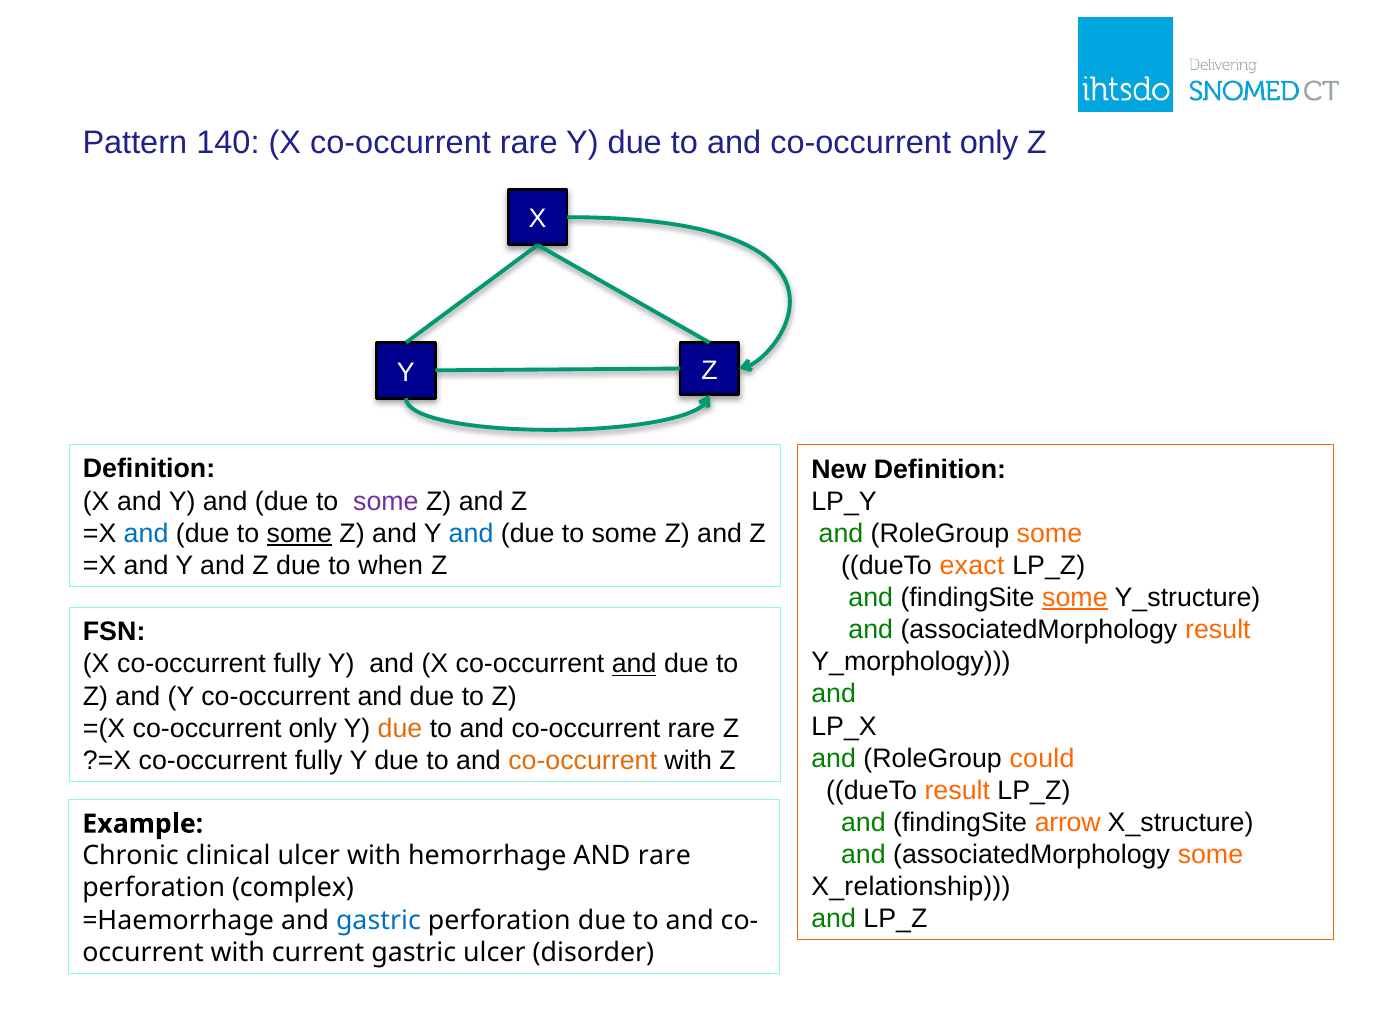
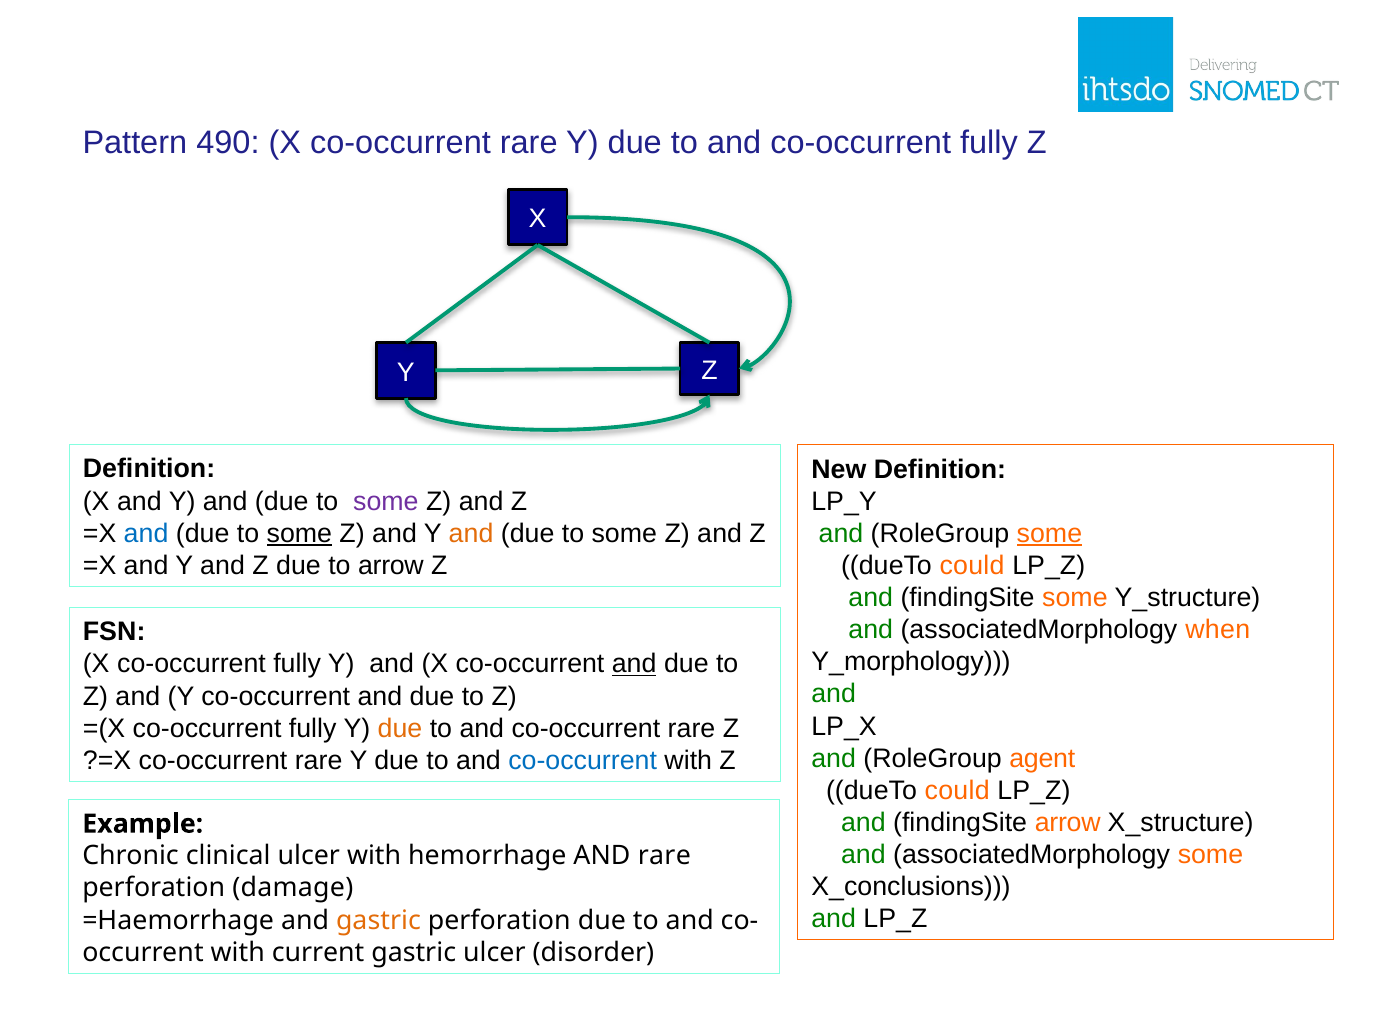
140: 140 -> 490 (228, 142)
and co-occurrent only: only -> fully (989, 142)
and colour: blue -> orange (471, 533)
some underline: none -> present (1049, 533)
to when: when -> arrow (391, 565)
exact: exact -> could (972, 565)
some underline: present -> none (1075, 597)
associatedMorphology result: result -> when (1218, 629)
=(X co-occurrent only: only -> fully (313, 728)
could: could -> agent (1042, 758)
?=X co-occurrent fully: fully -> rare (319, 760)
co-occurrent colour: orange -> blue (583, 760)
result: result -> could (957, 790)
X_relationship: X_relationship -> X_conclusions (911, 886)
complex: complex -> damage (293, 887)
gastric colour: blue -> orange (378, 920)
